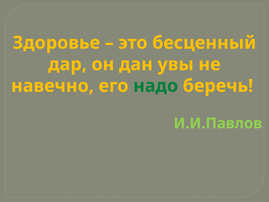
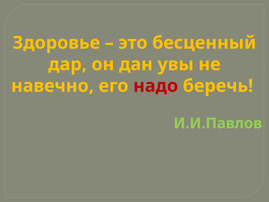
надо colour: green -> red (156, 86)
